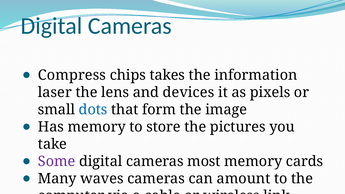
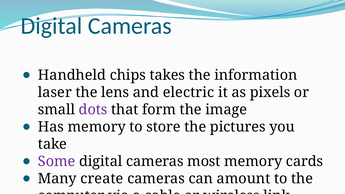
Compress: Compress -> Handheld (72, 75)
devices: devices -> electric (188, 92)
dots colour: blue -> purple (93, 110)
waves: waves -> create (102, 179)
